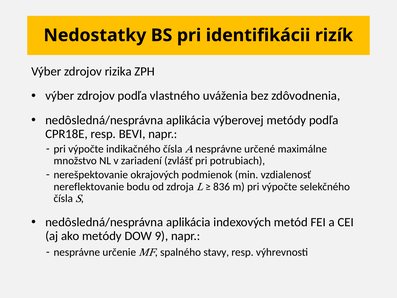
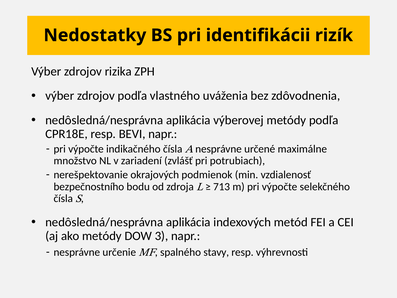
nereflektovanie: nereflektovanie -> bezpečnostního (89, 187)
836: 836 -> 713 (222, 187)
9: 9 -> 3 (162, 236)
